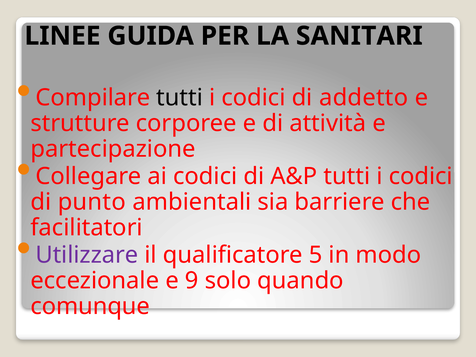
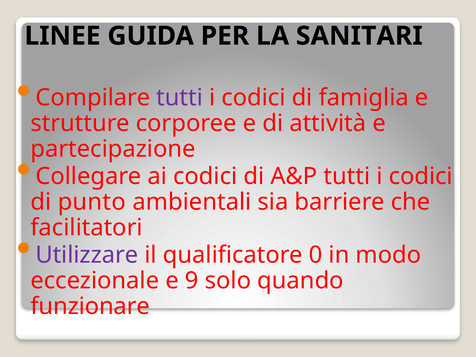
tutti colour: black -> purple (180, 98)
addetto: addetto -> famiglia (364, 98)
5: 5 -> 0 (316, 255)
comunque: comunque -> funzionare (90, 306)
